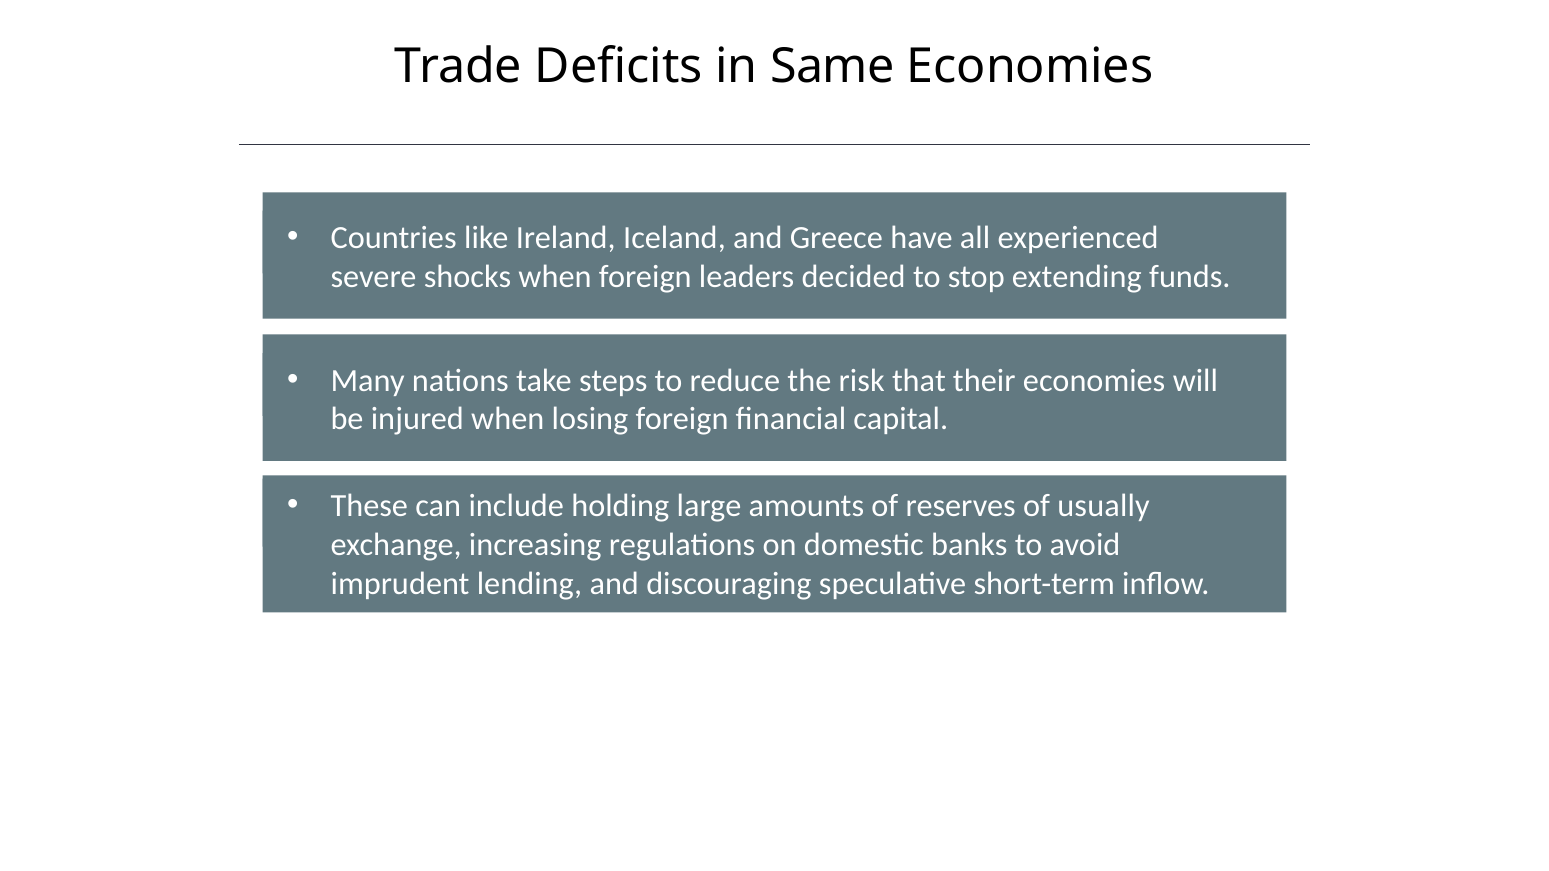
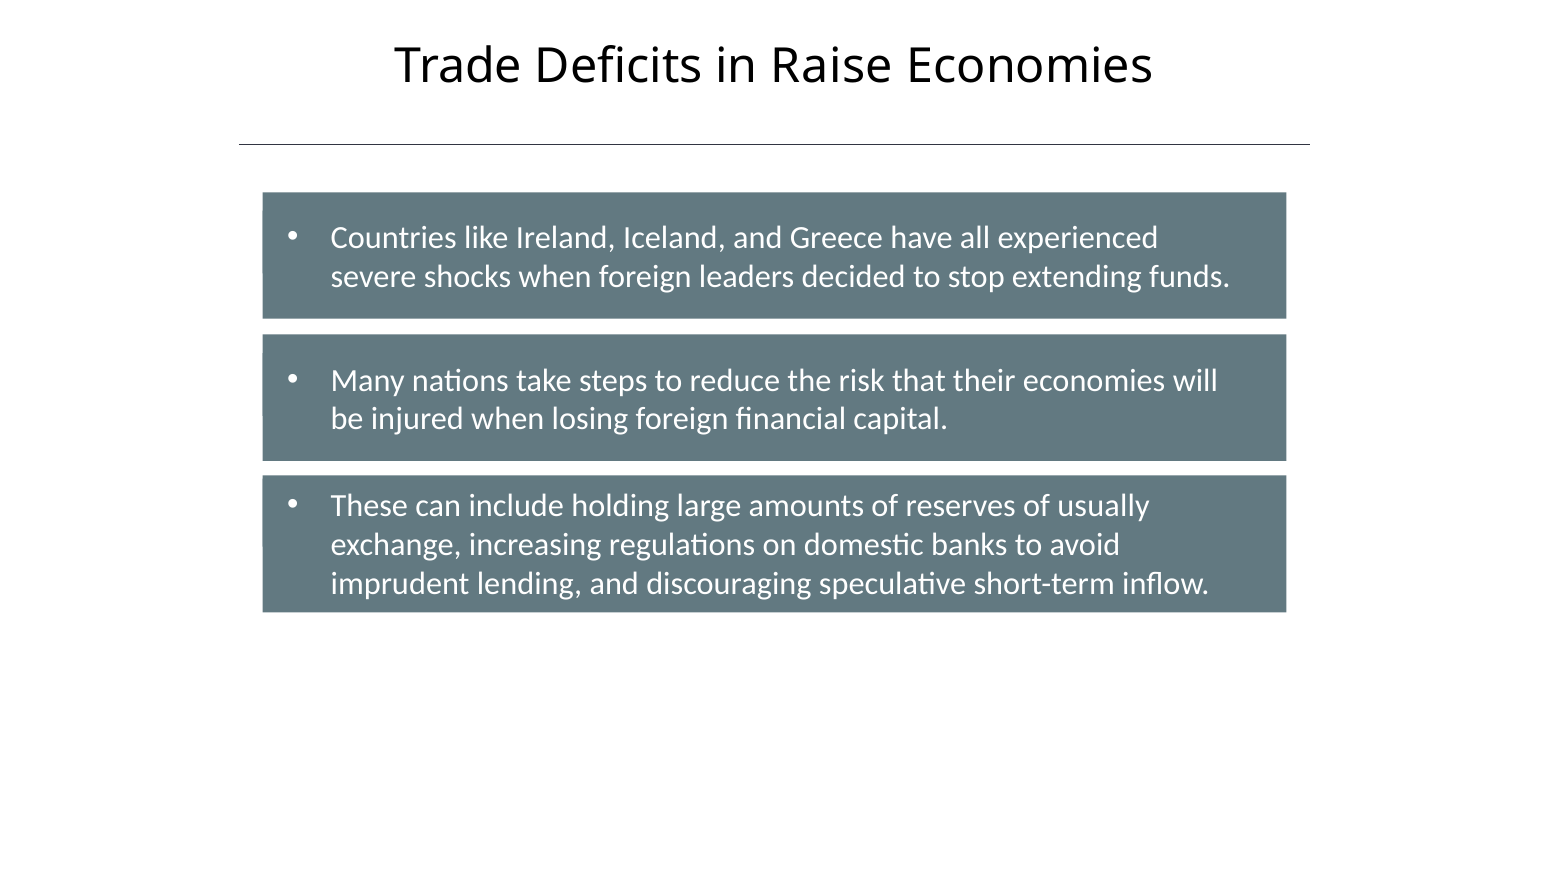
Same: Same -> Raise (832, 67)
